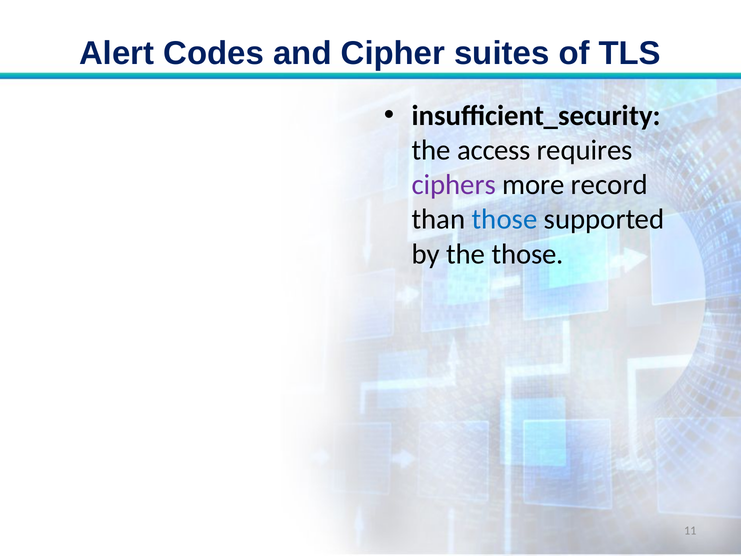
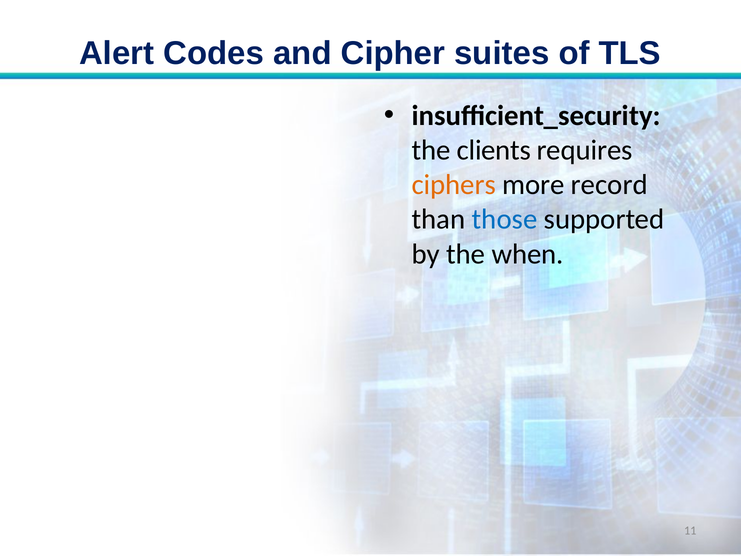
access: access -> clients (494, 150)
ciphers colour: purple -> orange (454, 185)
the those: those -> when (528, 254)
